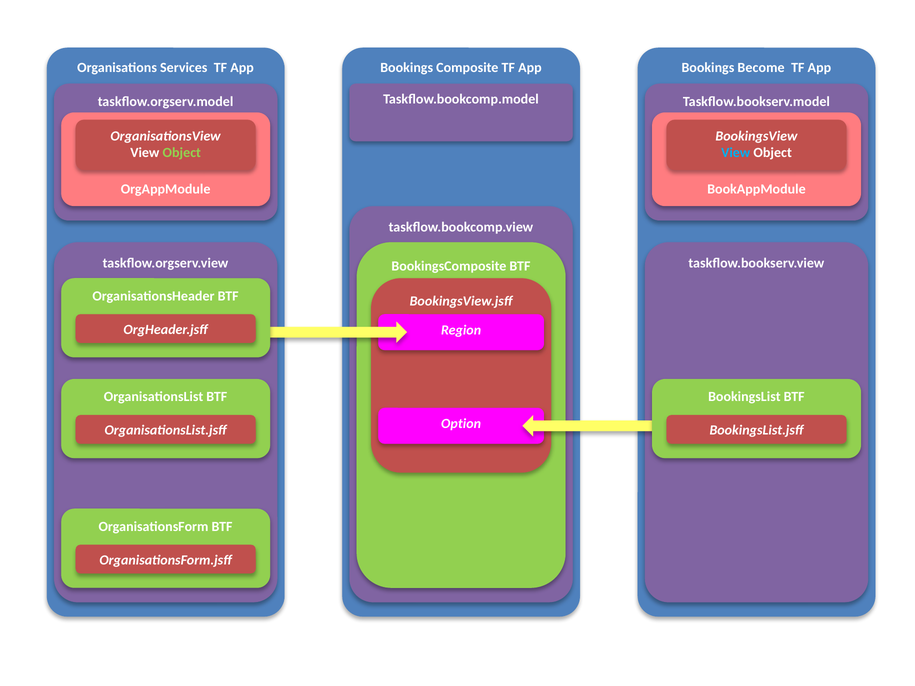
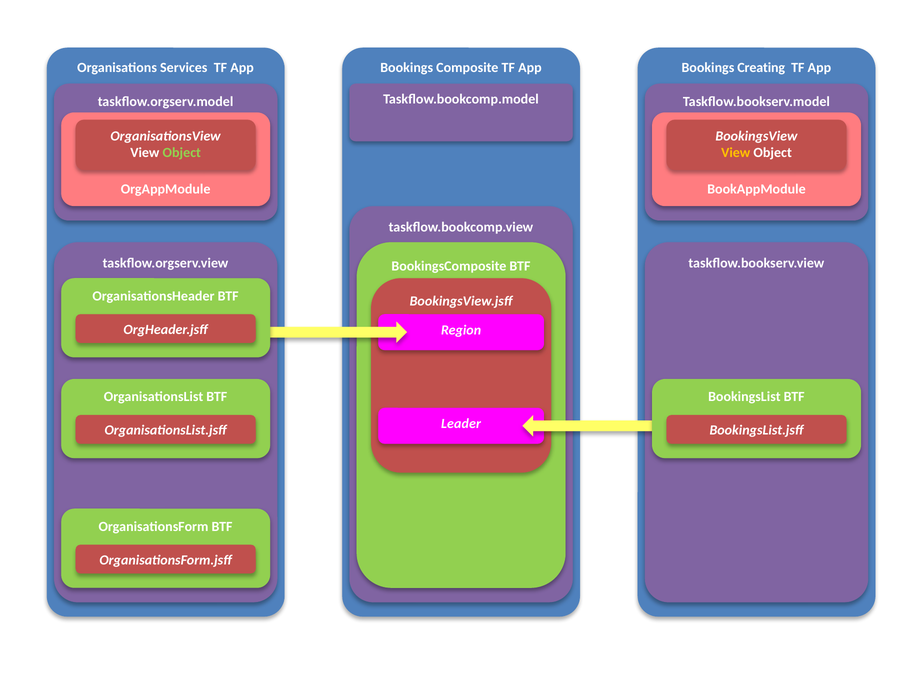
Become: Become -> Creating (761, 68)
View colour: light blue -> yellow (736, 153)
Option: Option -> Leader (461, 424)
